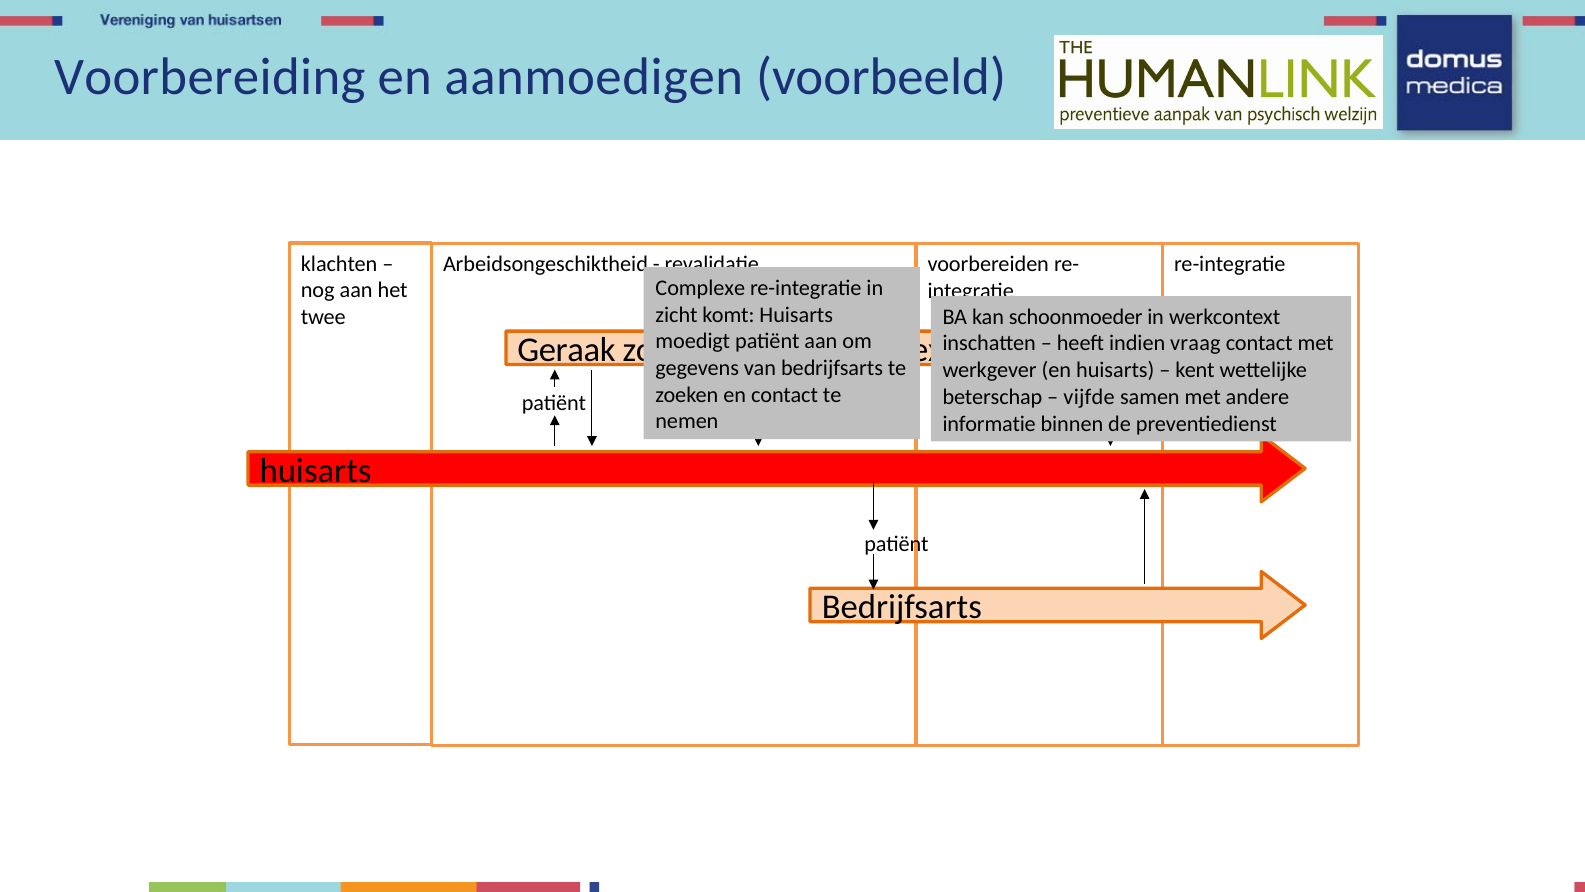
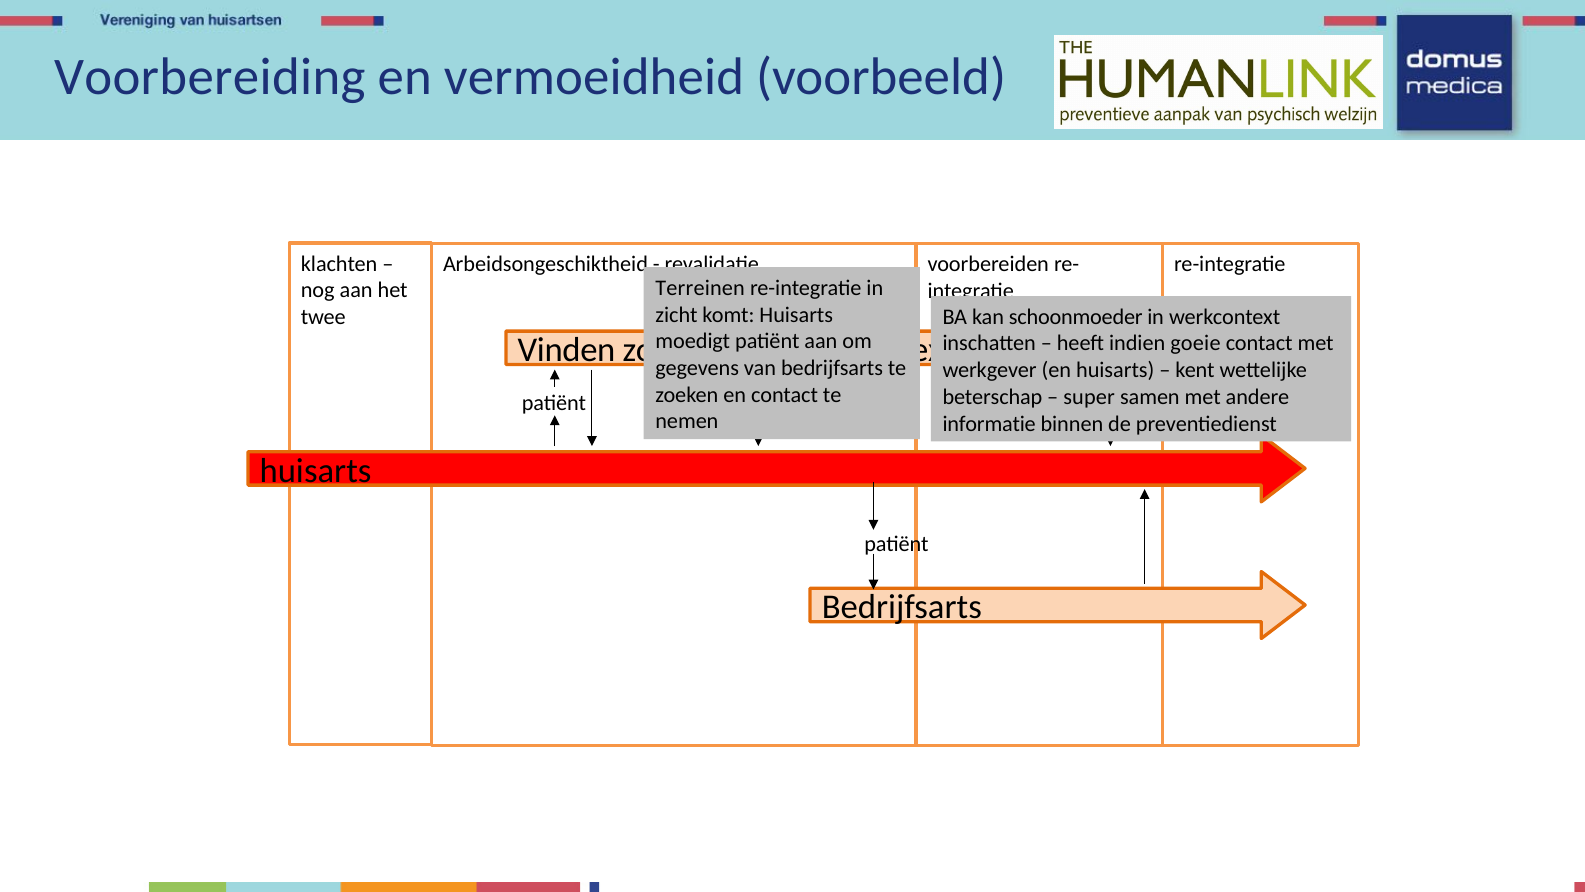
aanmoedigen: aanmoedigen -> vermoeidheid (594, 77)
Complexe: Complexe -> Terreinen (700, 288)
vraag: vraag -> goeie (1195, 343)
Geraak: Geraak -> Vinden (567, 350)
vijfde: vijfde -> super (1089, 397)
